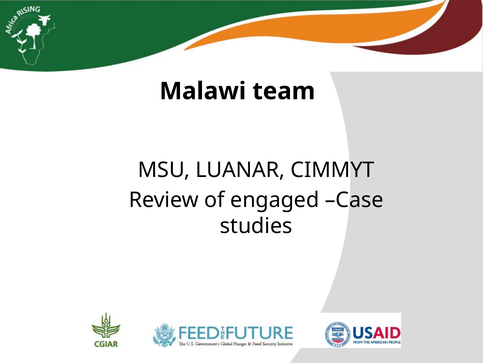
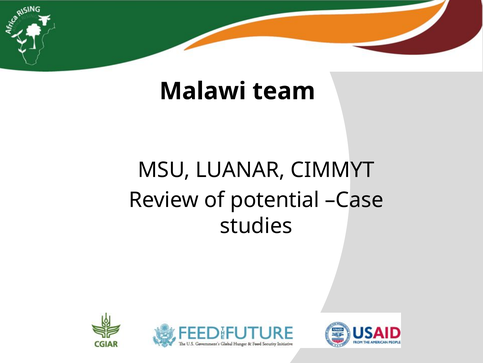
engaged: engaged -> potential (275, 200)
